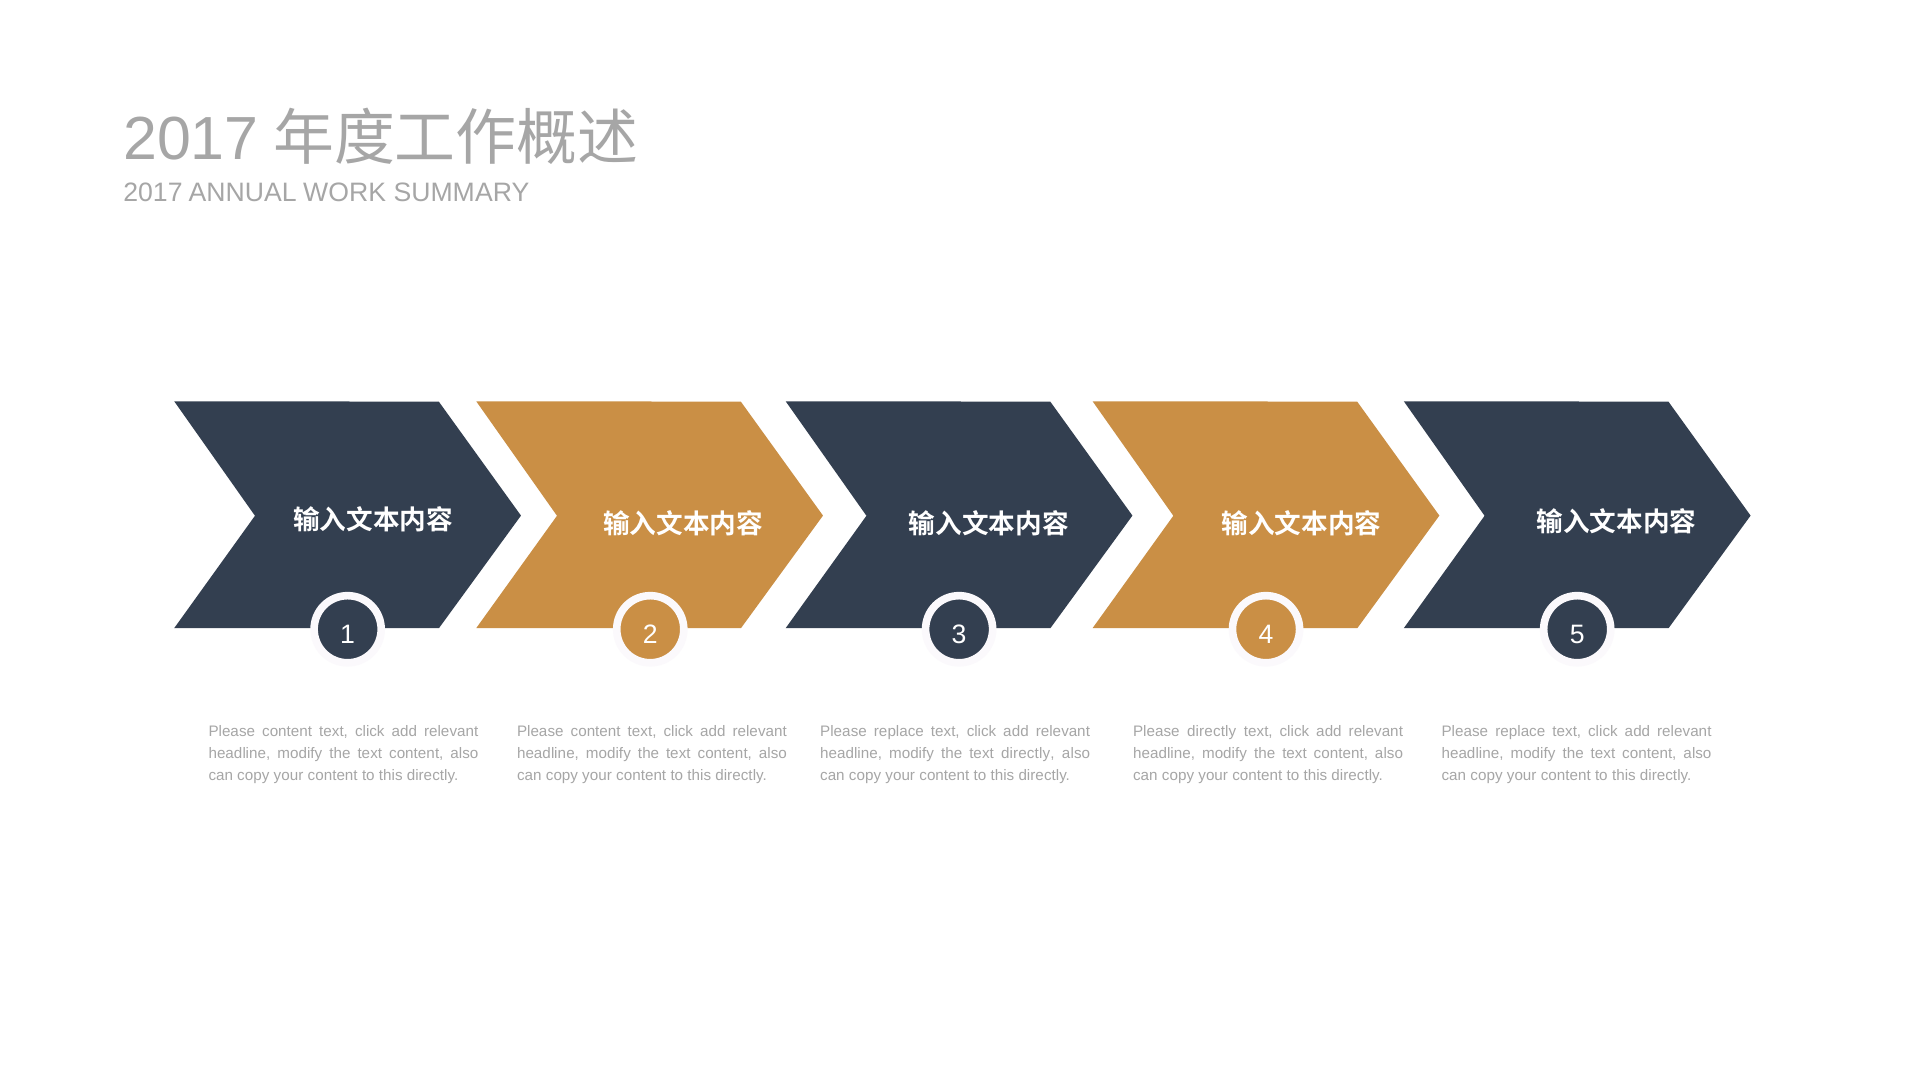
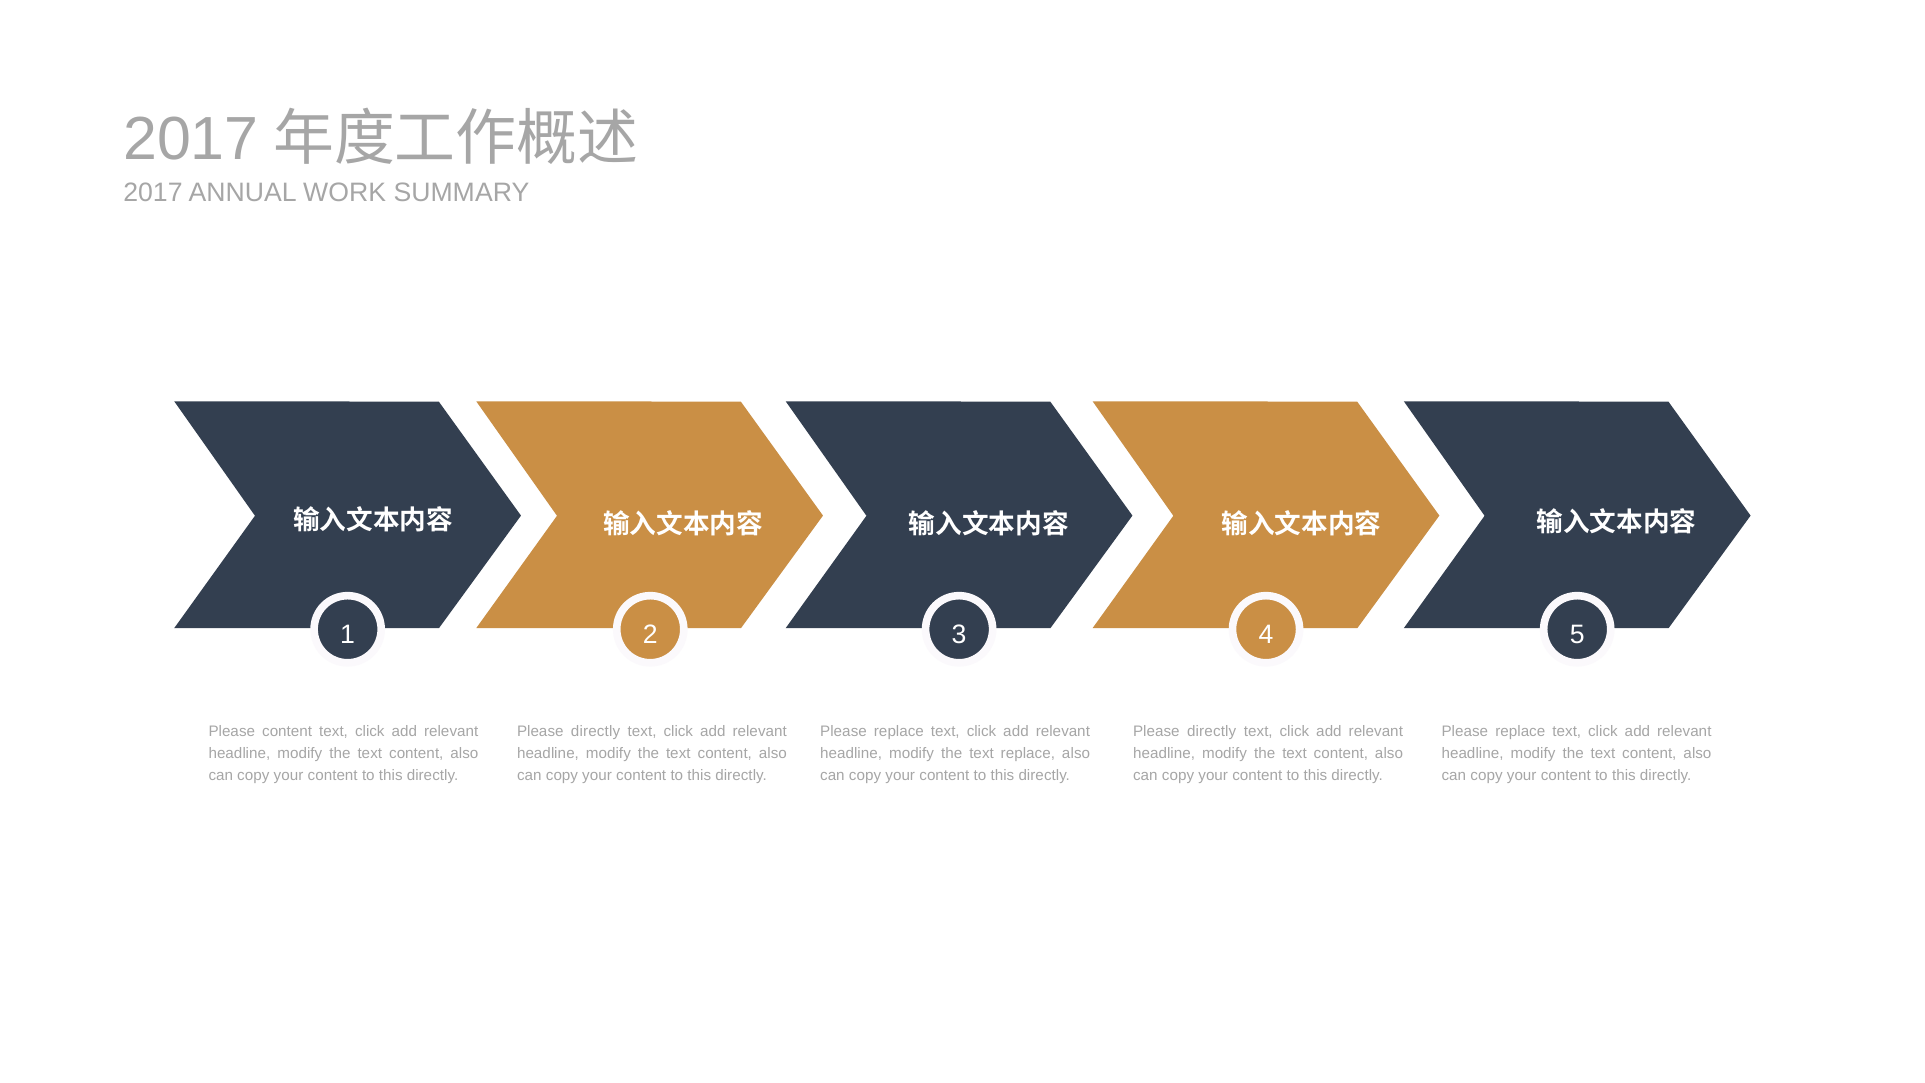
content: content -> directly (596, 731)
text directly: directly -> replace (1028, 753)
